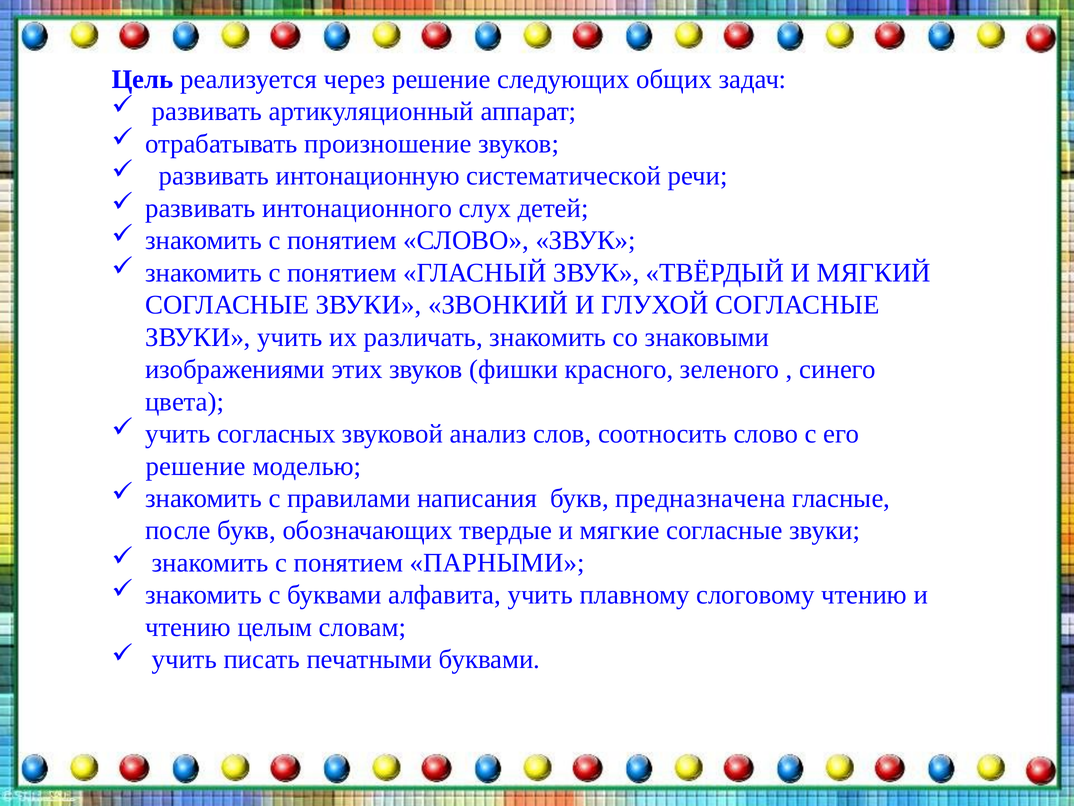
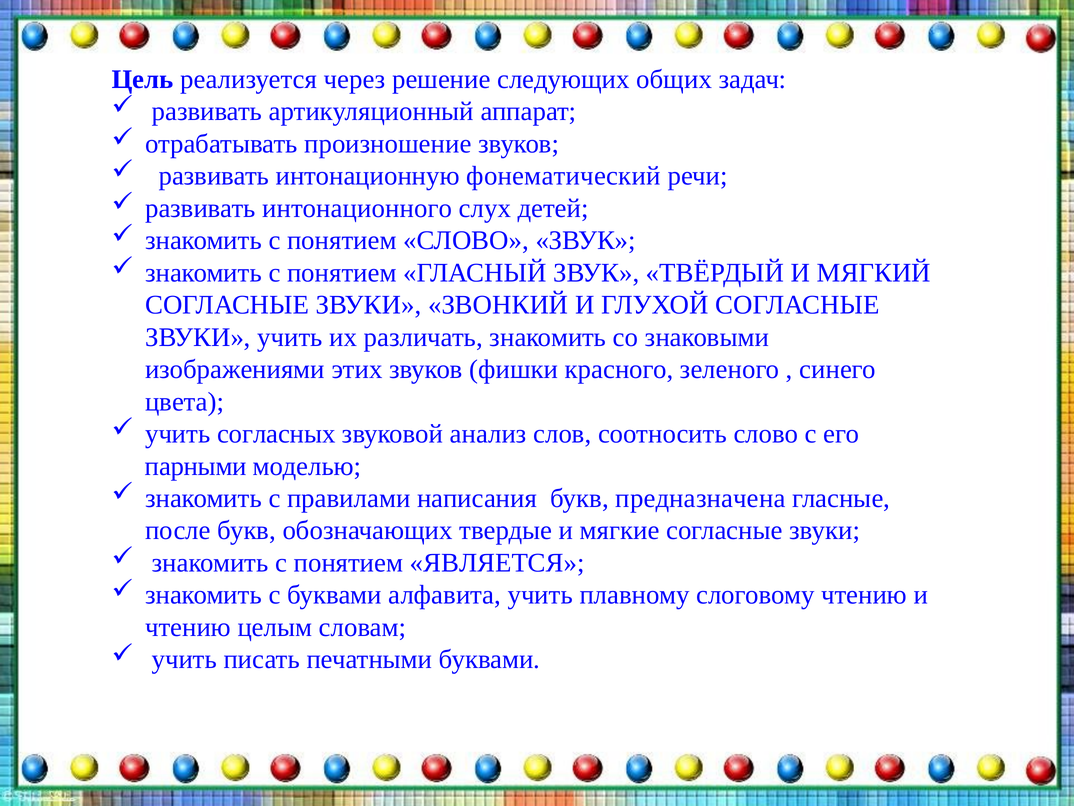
систематической: систематической -> фонематический (564, 176)
решение: решение -> парными (196, 466)
ПАРНЫМИ: ПАРНЫМИ -> ЯВЛЯЕТСЯ (497, 563)
